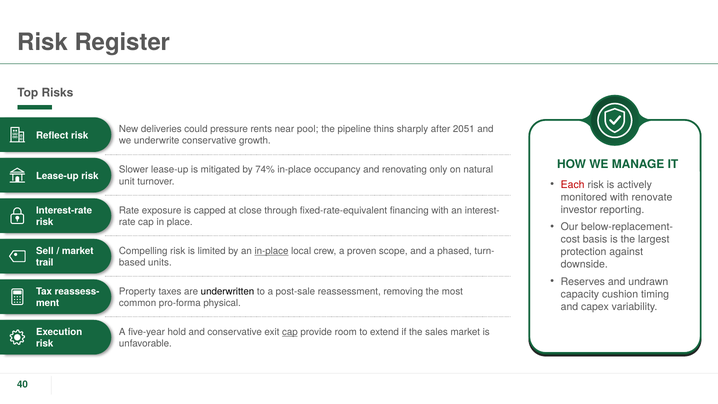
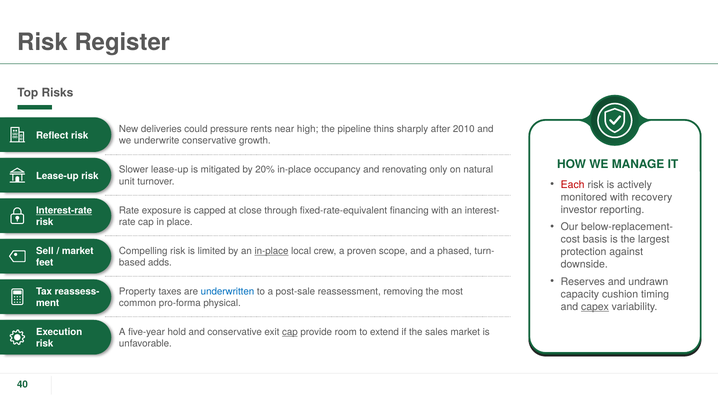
pool: pool -> high (308, 129)
2051: 2051 -> 2010 (464, 129)
74%: 74% -> 20% (265, 170)
renovate: renovate -> recovery (652, 197)
Interest-rate underline: none -> present (64, 210)
units: units -> adds (160, 262)
trail: trail -> feet (45, 263)
underwritten colour: black -> blue (227, 291)
capex underline: none -> present (595, 307)
